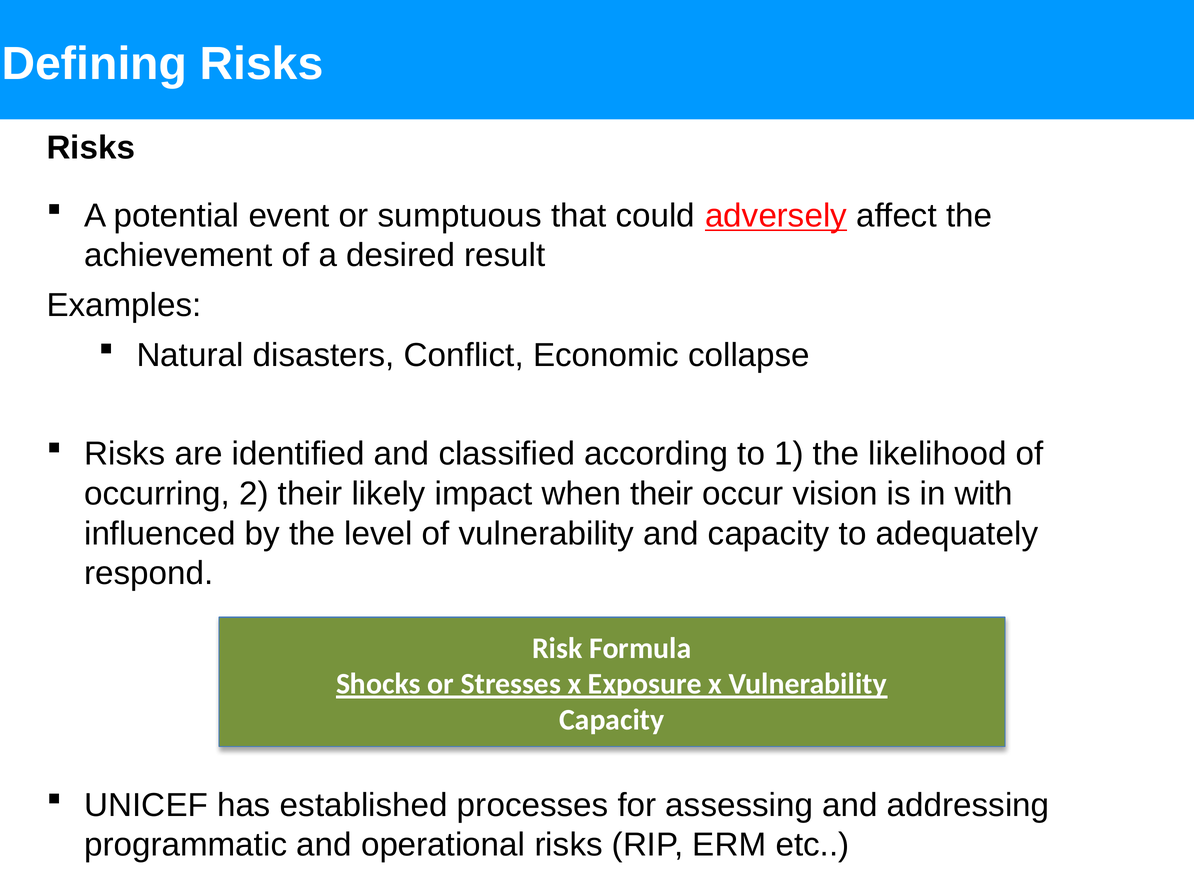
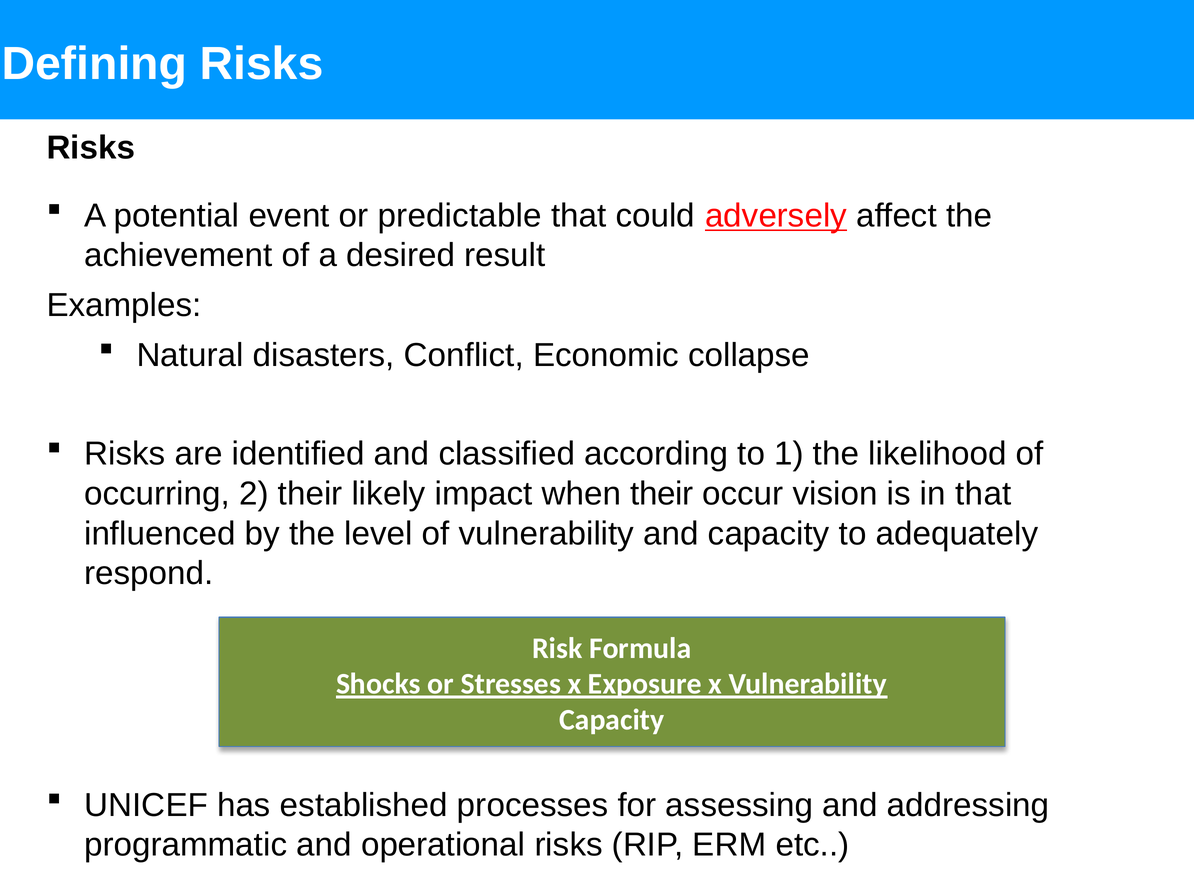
sumptuous: sumptuous -> predictable (460, 216)
in with: with -> that (983, 494)
